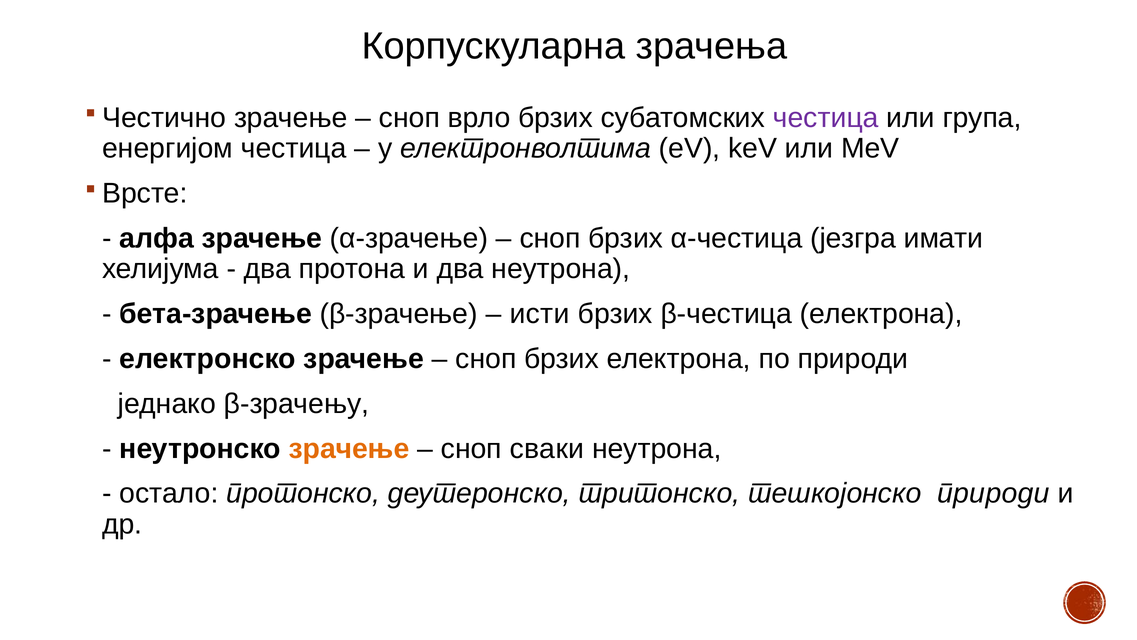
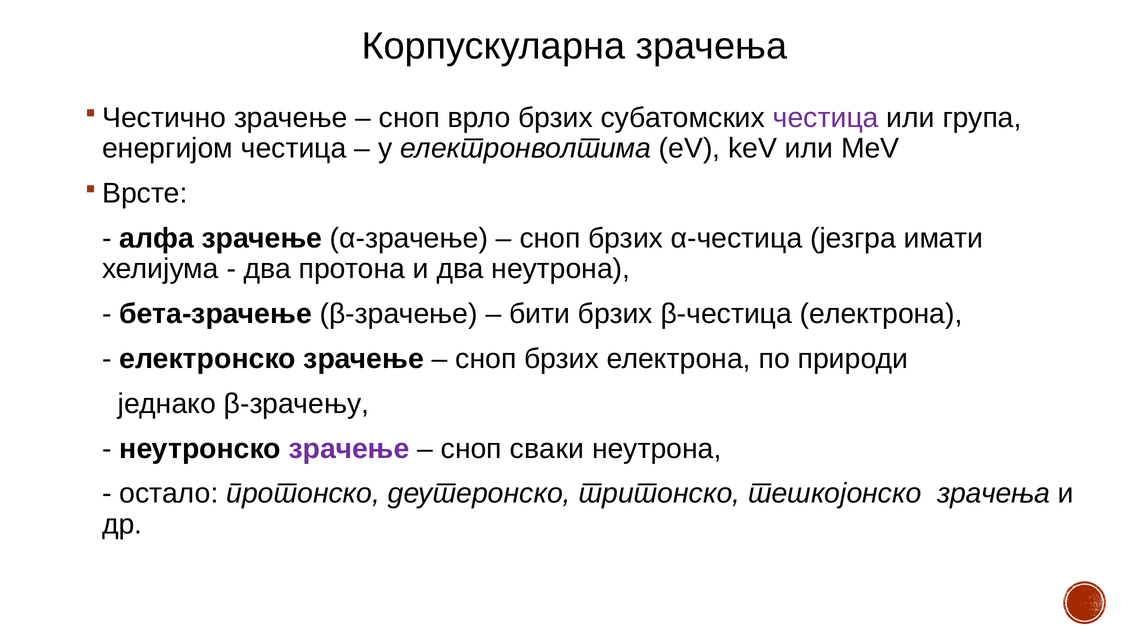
исти: исти -> бити (540, 314)
зрачење colour: orange -> purple (349, 448)
тешкојонско природи: природи -> зрачења (994, 493)
